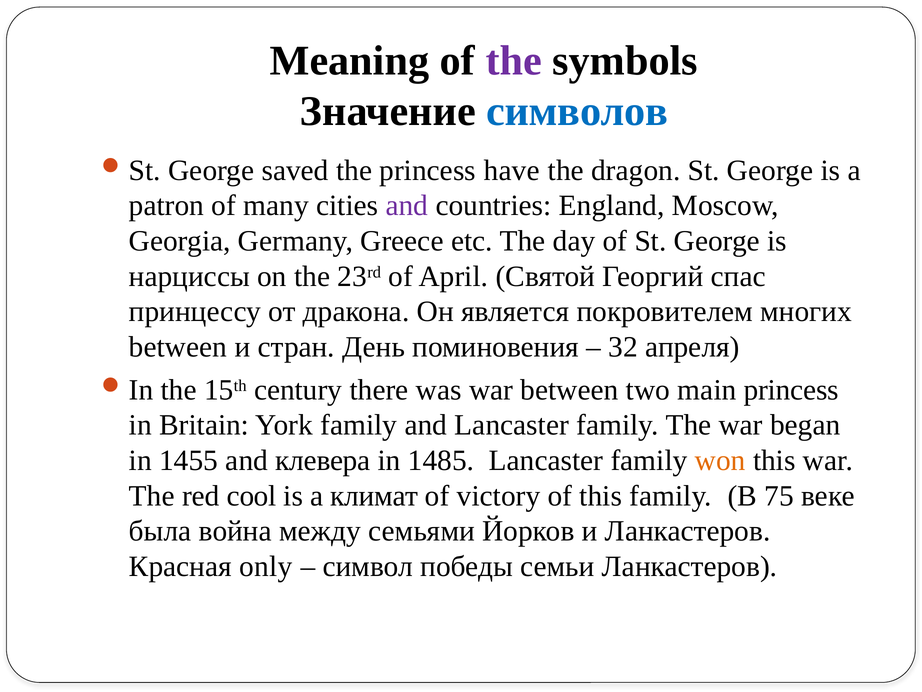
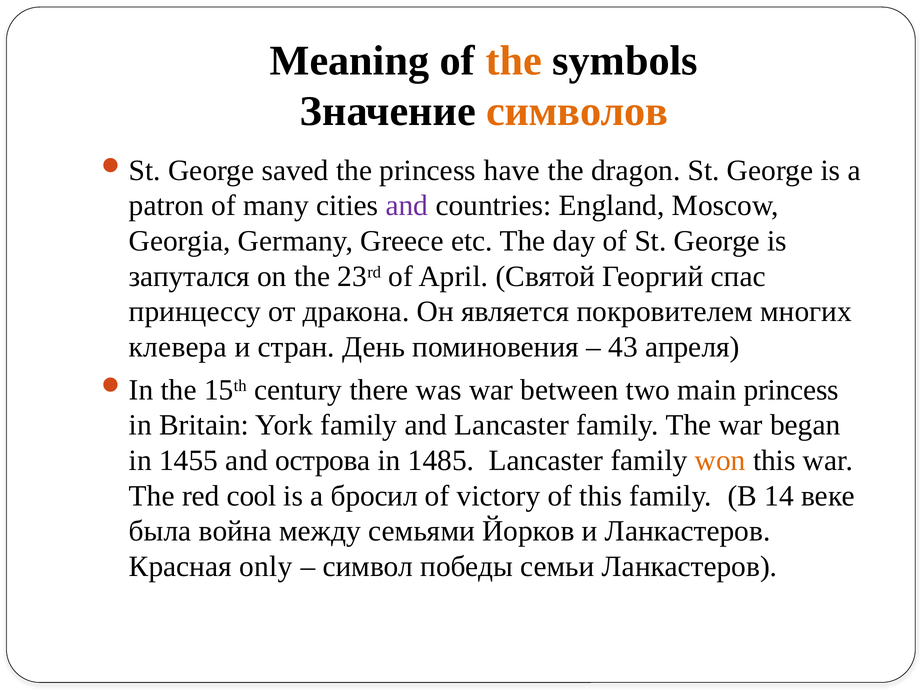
the colour: purple -> orange (514, 61)
символов colour: blue -> orange (577, 111)
нарциссы: нарциссы -> запутался (189, 276)
between: between -> клевера (178, 347)
32: 32 -> 43 (623, 347)
клевера: клевера -> острова (323, 460)
климат: климат -> бросил (374, 496)
75: 75 -> 14 (779, 496)
